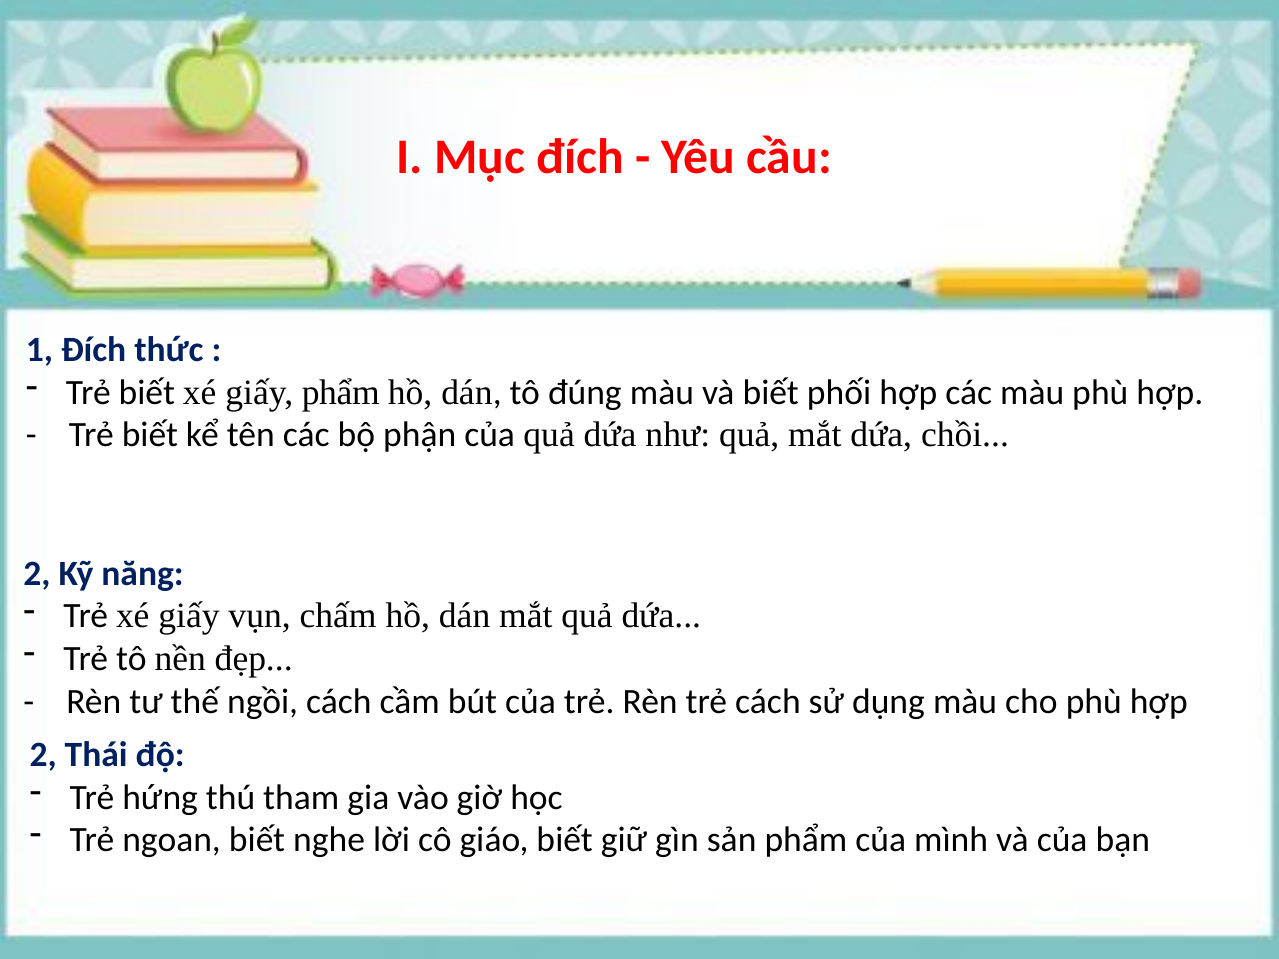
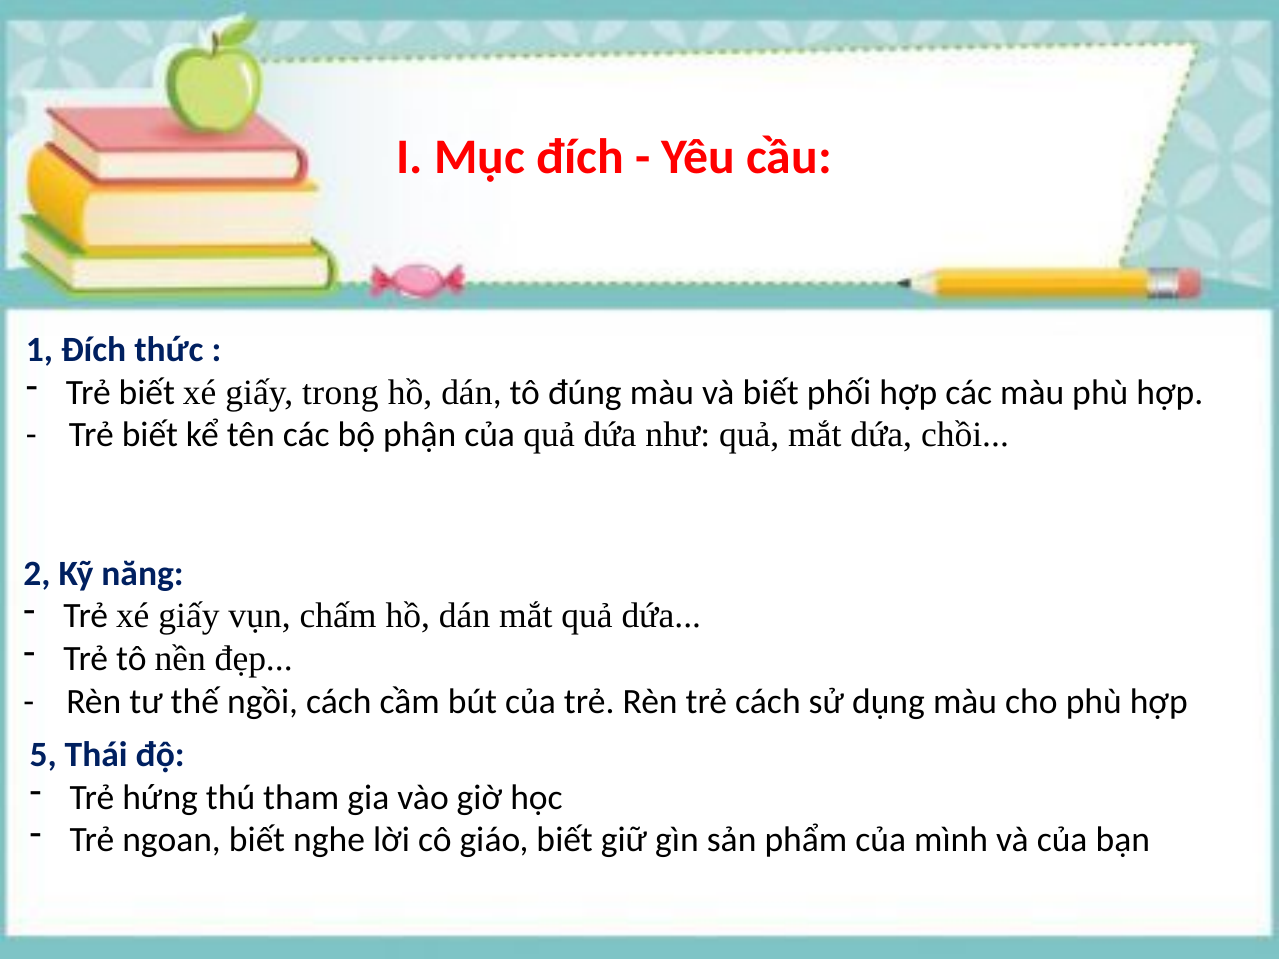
giấy phẩm: phẩm -> trong (340, 393)
2: 2 -> 5 (43, 755)
